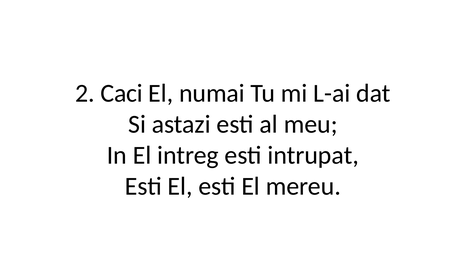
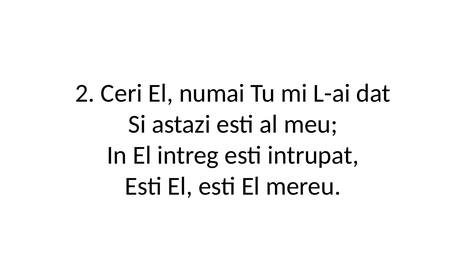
Caci: Caci -> Ceri (121, 93)
